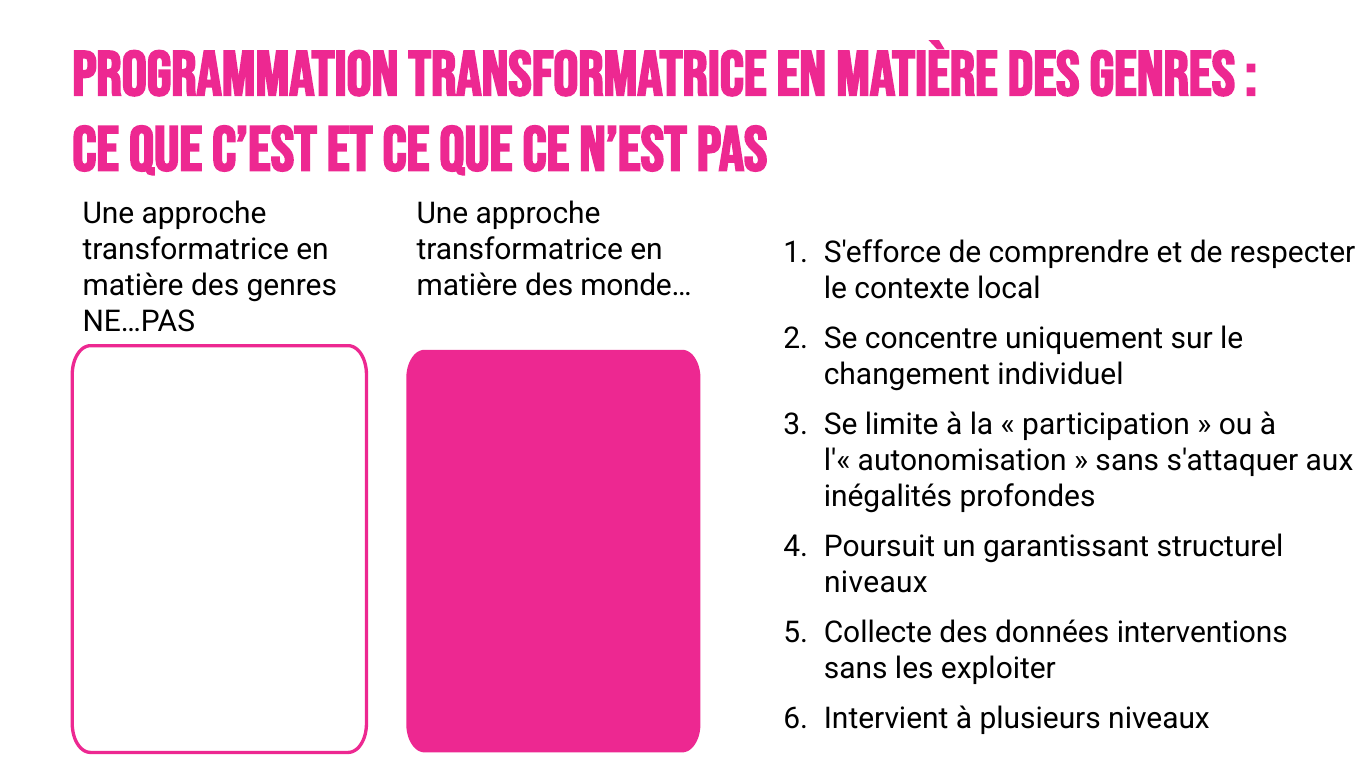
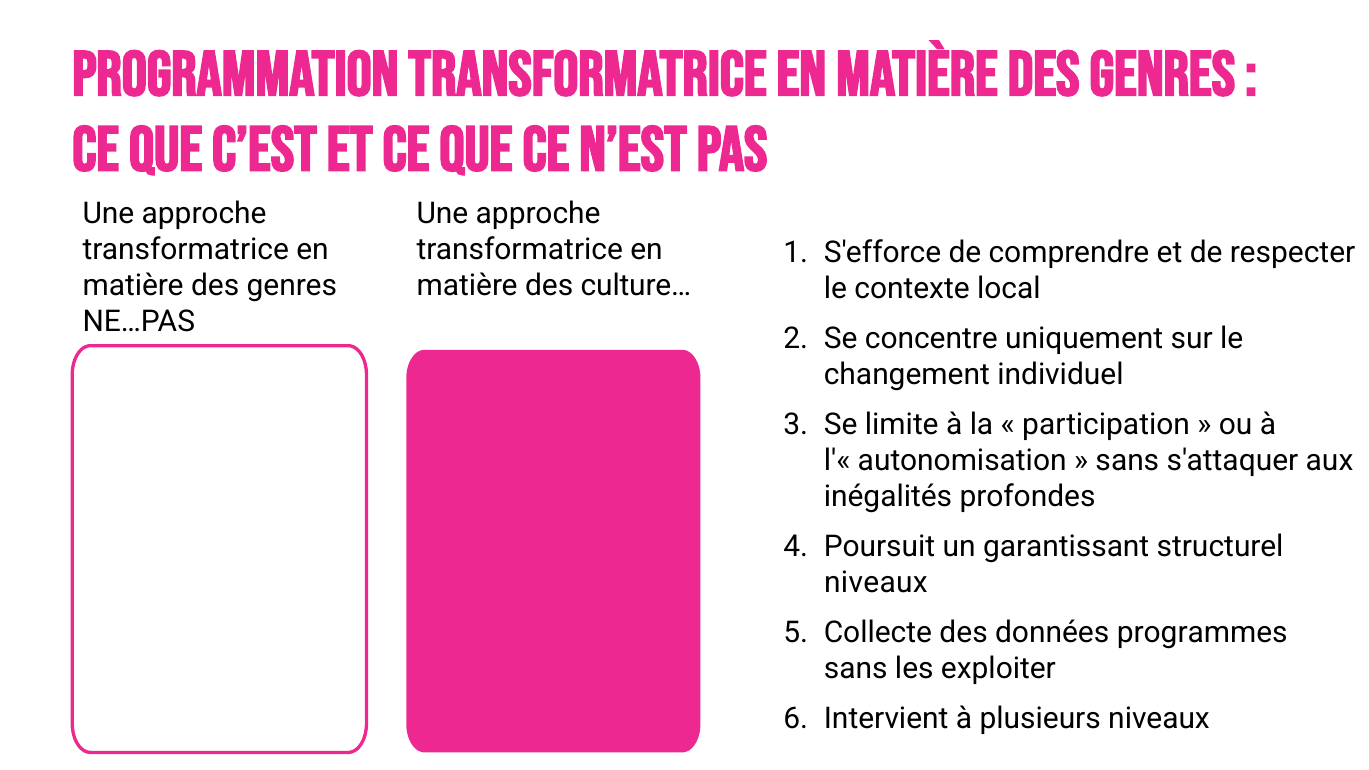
monde…: monde… -> culture… (636, 285)
interventions: interventions -> programmes (1202, 633)
